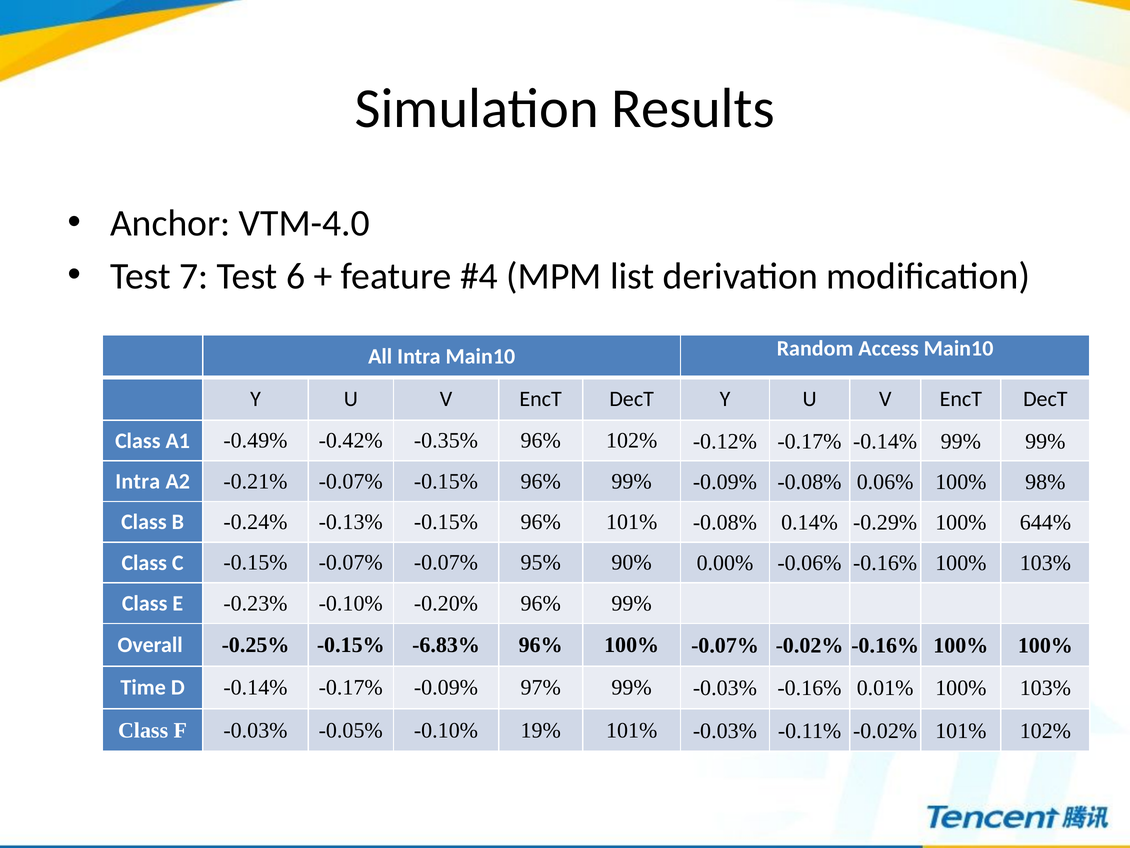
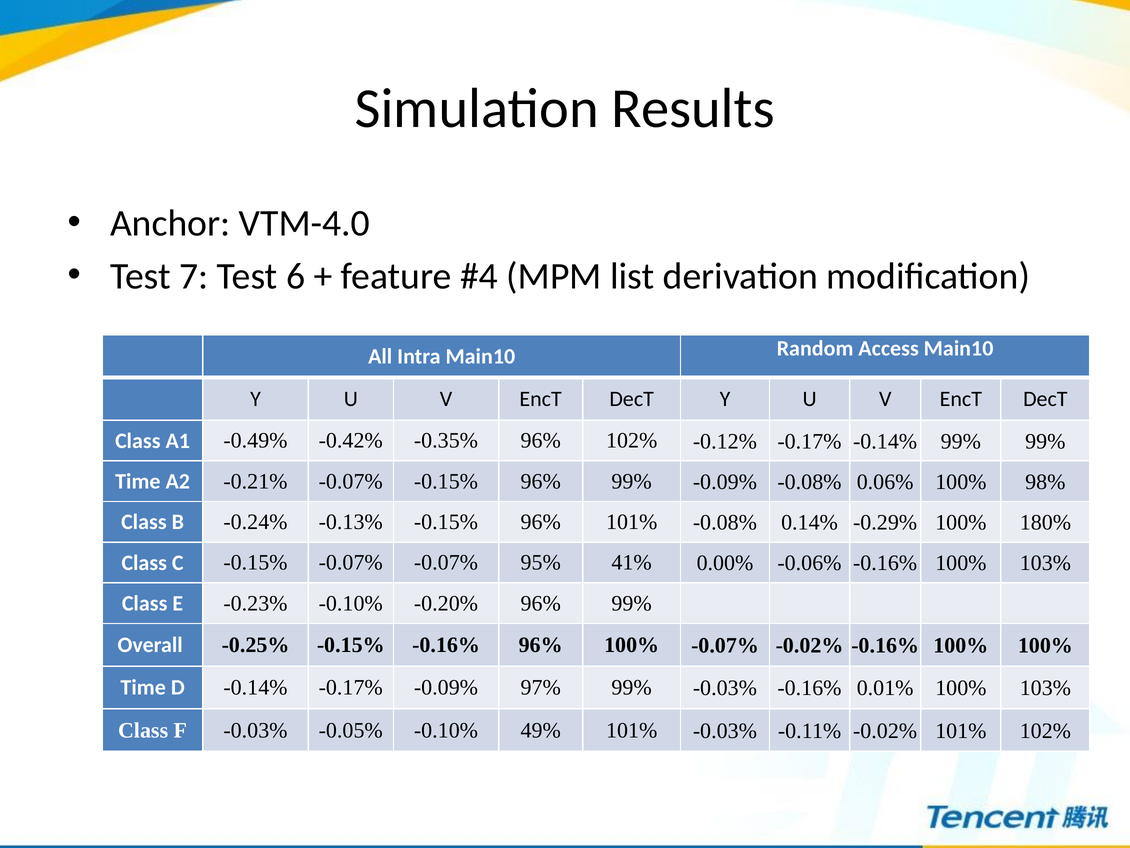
Intra: Intra -> Time (138, 481)
644%: 644% -> 180% (1045, 522)
90%: 90% -> 41% (632, 562)
-0.15% -6.83%: -6.83% -> -0.16% (446, 645)
19%: 19% -> 49% (541, 730)
